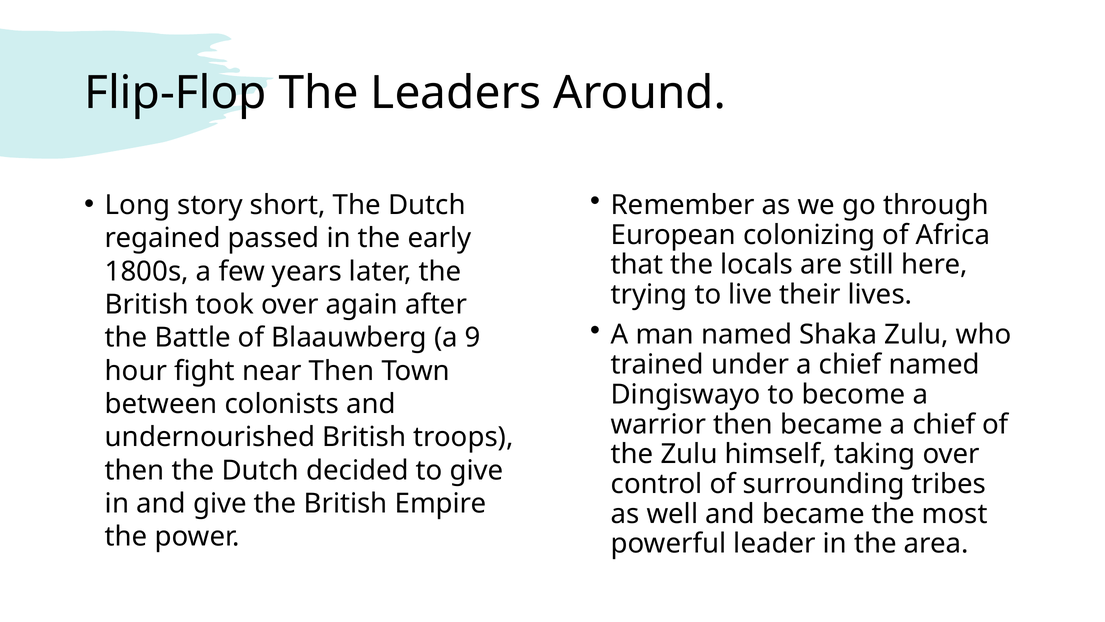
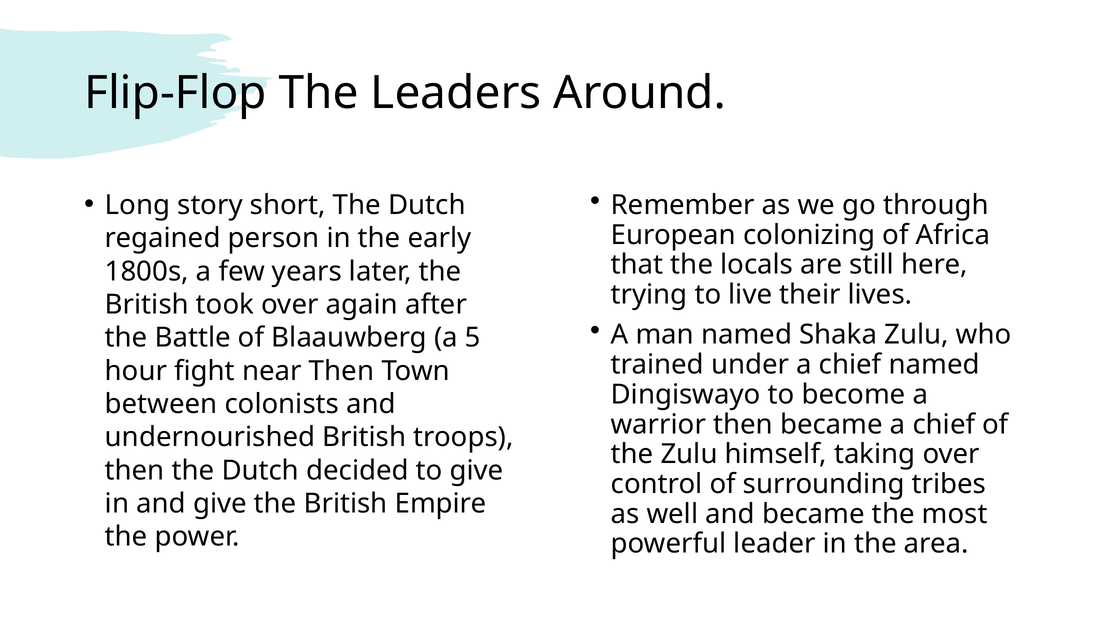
passed: passed -> person (274, 238)
9: 9 -> 5 (473, 338)
